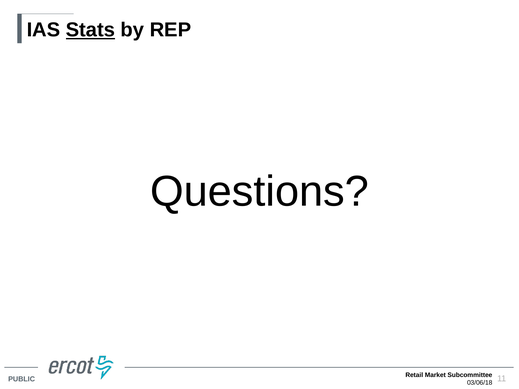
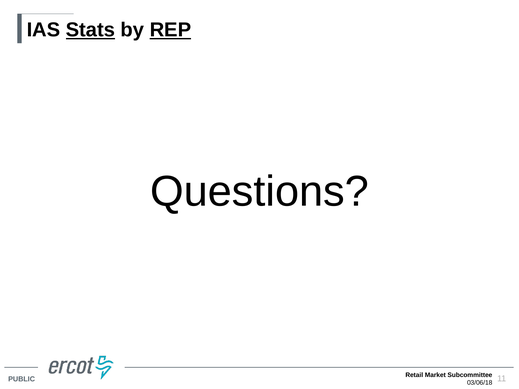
REP underline: none -> present (170, 30)
